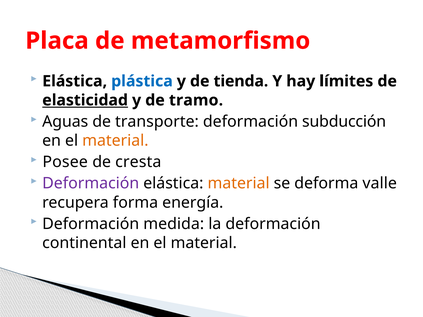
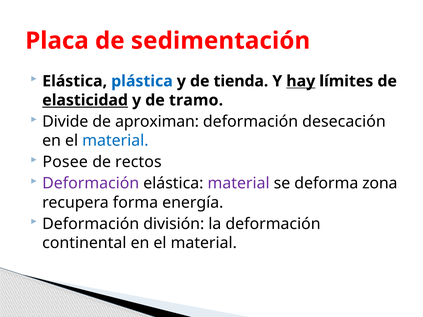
metamorfismo: metamorfismo -> sedimentación (221, 41)
hay underline: none -> present (301, 81)
Aguas: Aguas -> Divide (65, 122)
transporte: transporte -> aproximan (157, 122)
subducción: subducción -> desecación (344, 122)
material colour: orange -> blue (115, 141)
cresta: cresta -> rectos (138, 162)
material colour: orange -> purple (239, 184)
valle: valle -> zona (380, 184)
medida: medida -> división (174, 224)
